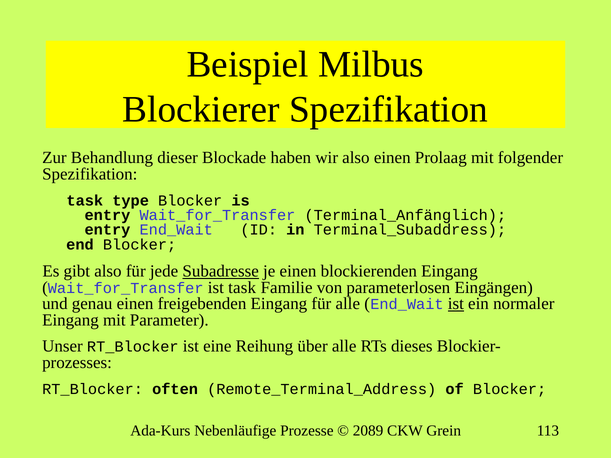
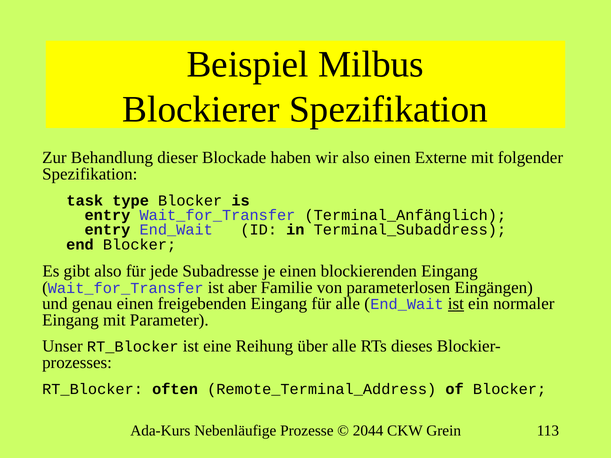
Prolaag: Prolaag -> Externe (441, 158)
Subadresse underline: present -> none (221, 271)
ist task: task -> aber (242, 288)
2089: 2089 -> 2044 (368, 431)
